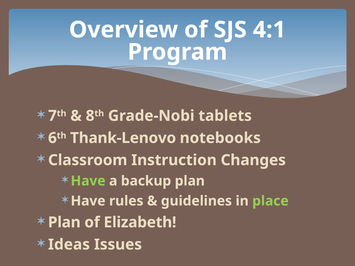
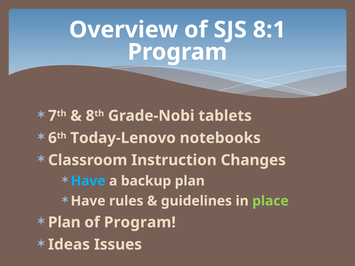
4:1: 4:1 -> 8:1 (269, 30)
Thank-Lenovo: Thank-Lenovo -> Today-Lenovo (123, 138)
Have colour: light green -> light blue (88, 181)
of Elizabeth: Elizabeth -> Program (140, 223)
